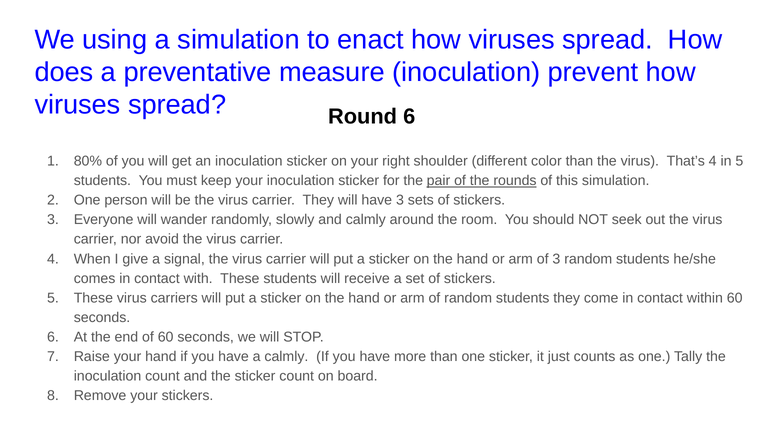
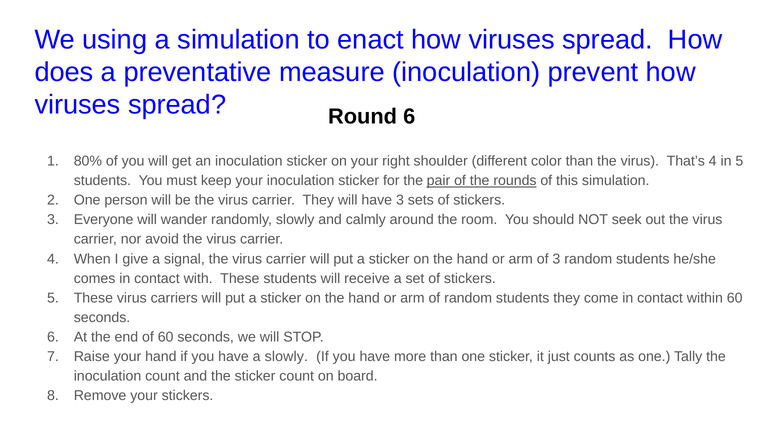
a calmly: calmly -> slowly (286, 357)
